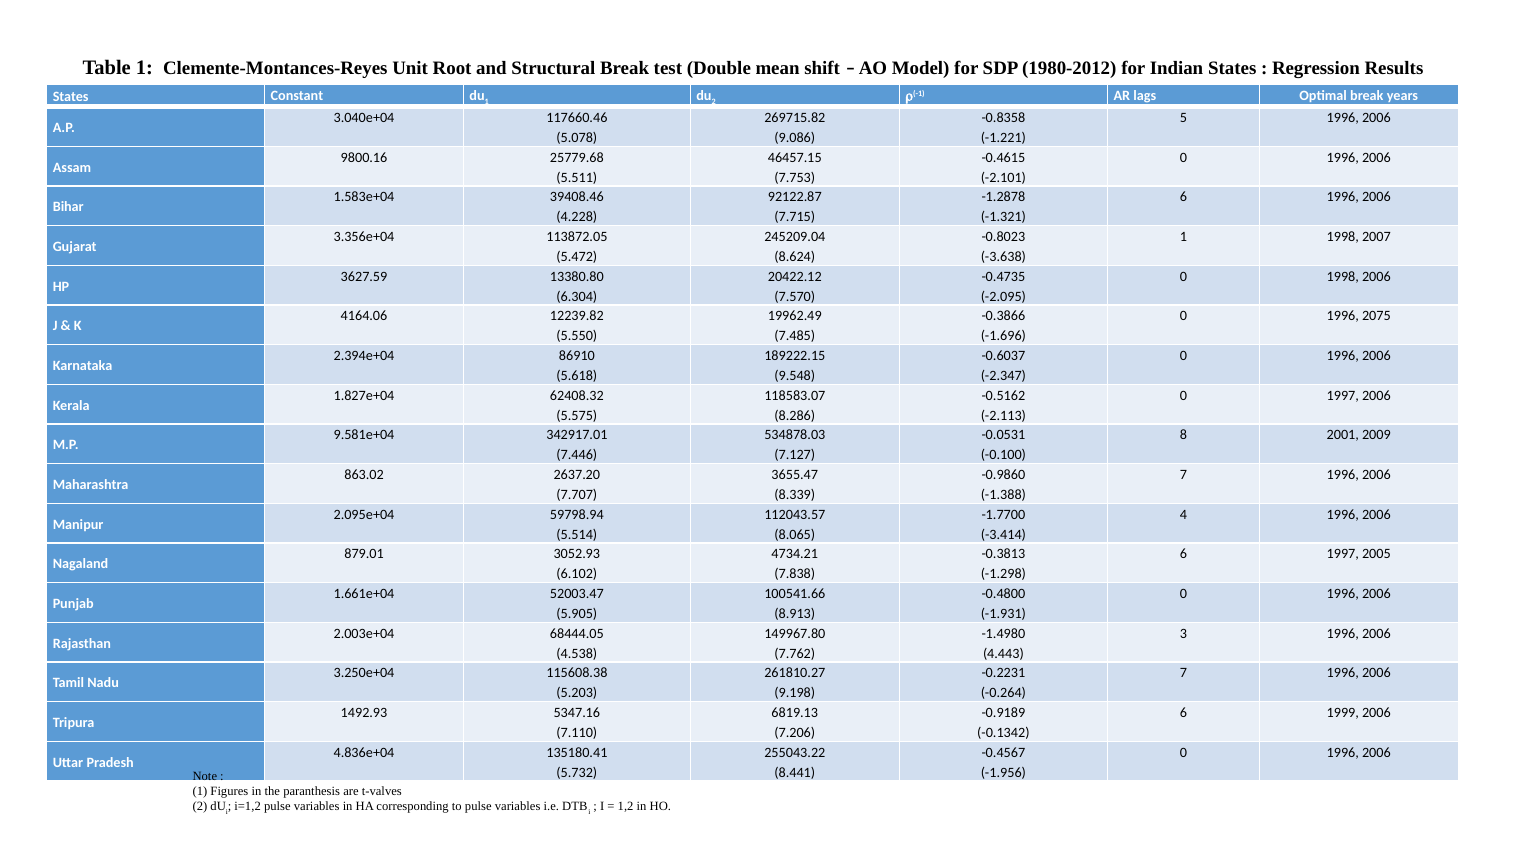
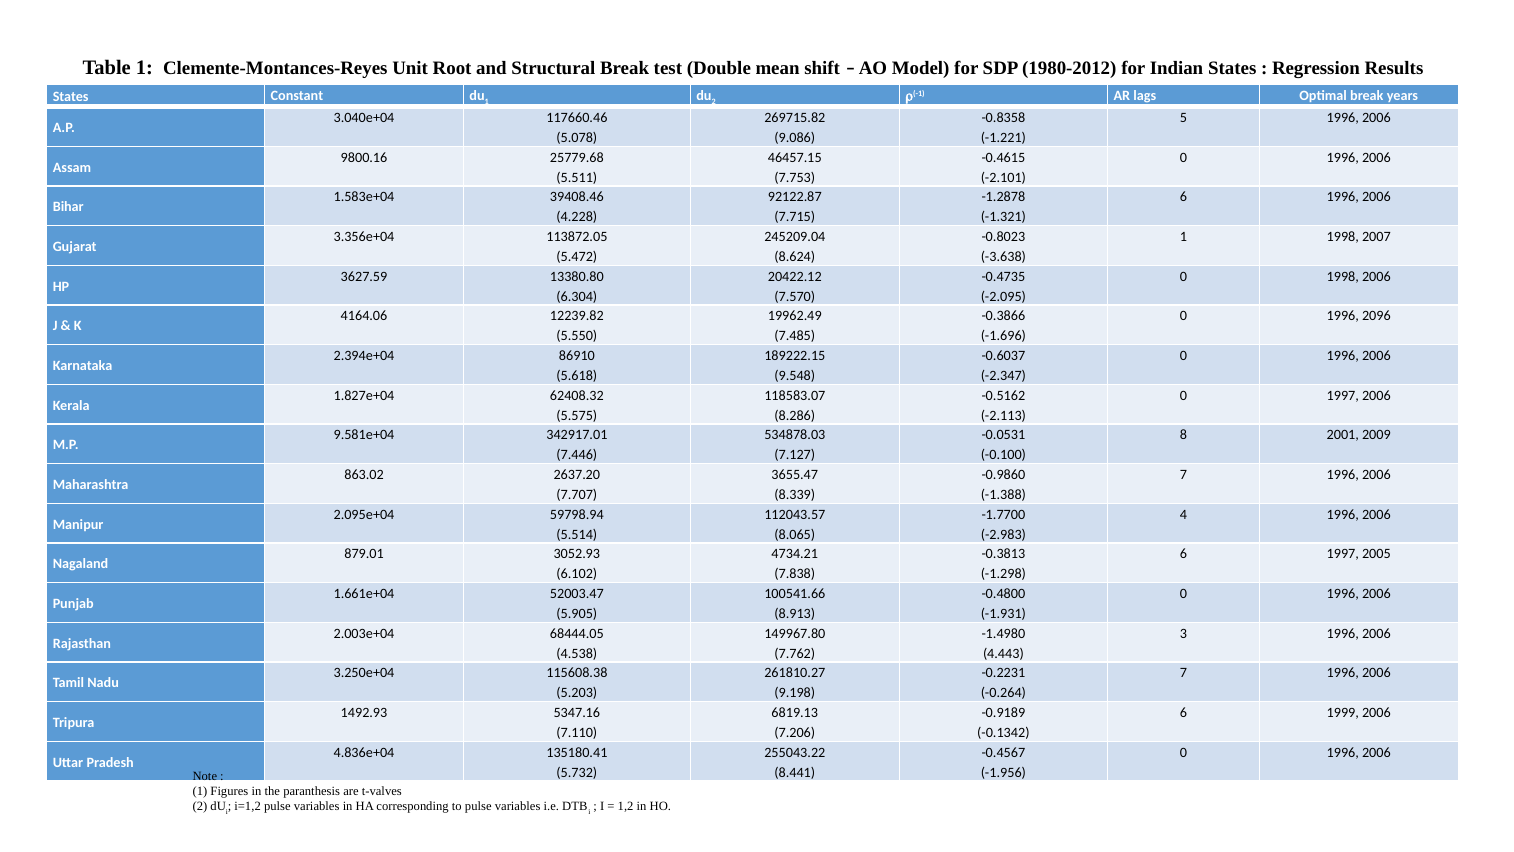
2075: 2075 -> 2096 (1376, 316)
-3.414: -3.414 -> -2.983 (1003, 534)
